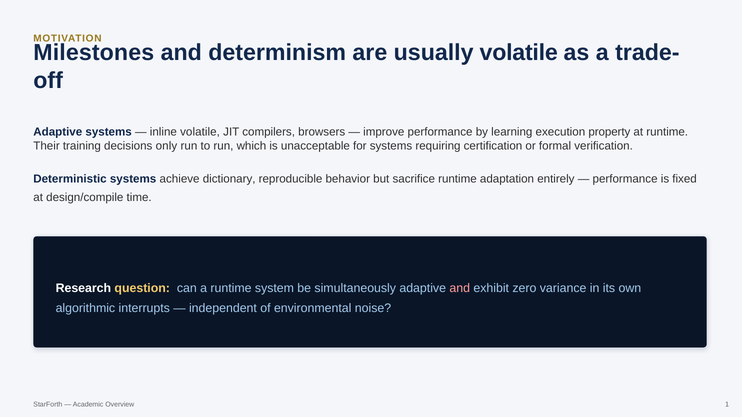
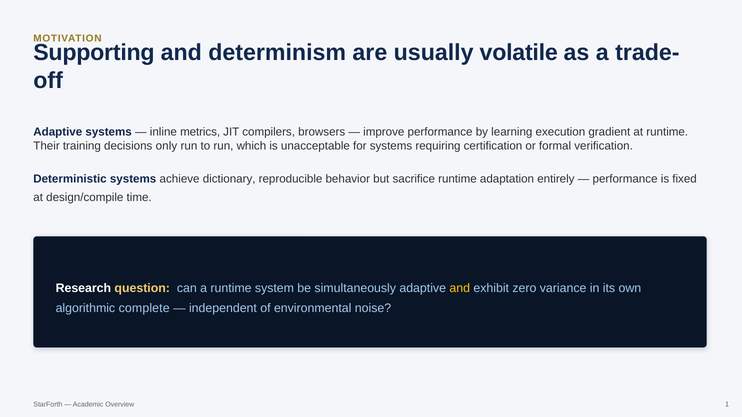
Milestones: Milestones -> Supporting (94, 53)
inline volatile: volatile -> metrics (200, 132)
property: property -> gradient (609, 132)
and colour: pink -> yellow (460, 288)
interrupts: interrupts -> complete (144, 308)
